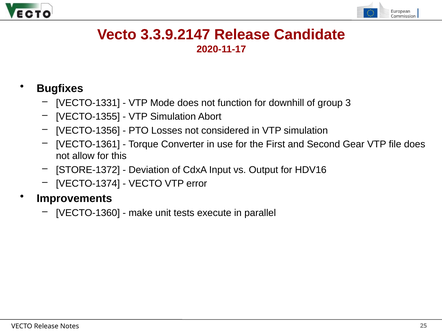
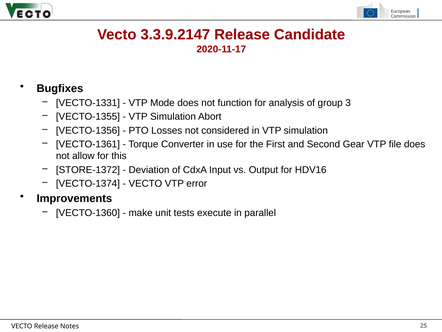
downhill: downhill -> analysis (286, 103)
